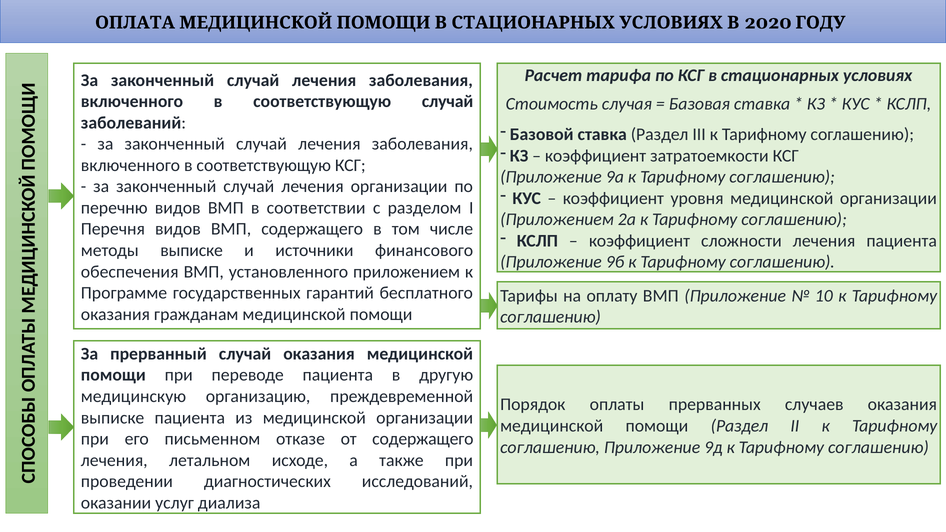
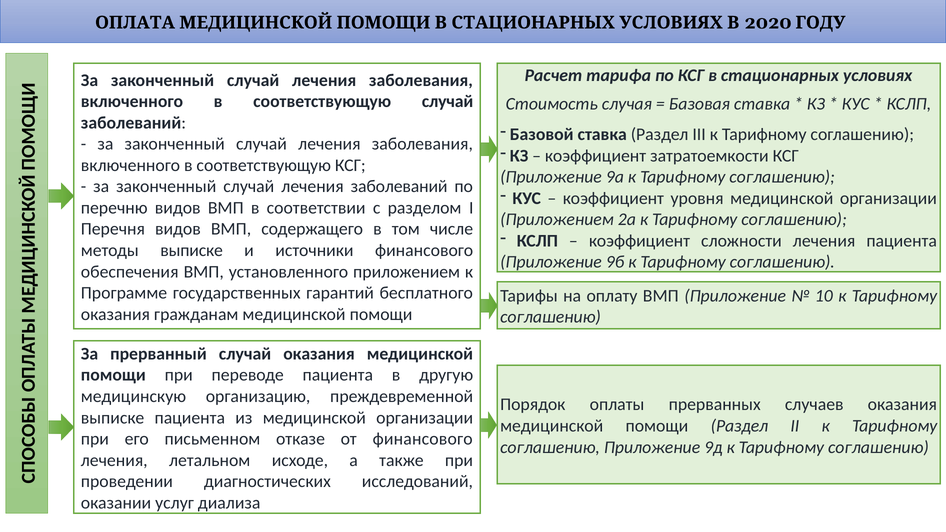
лечения организации: организации -> заболеваний (399, 187)
от содержащего: содержащего -> финансового (423, 439)
